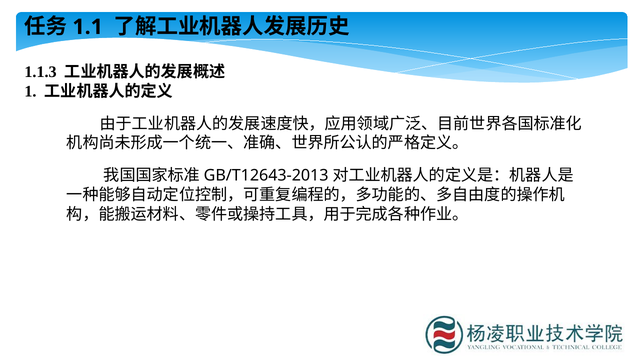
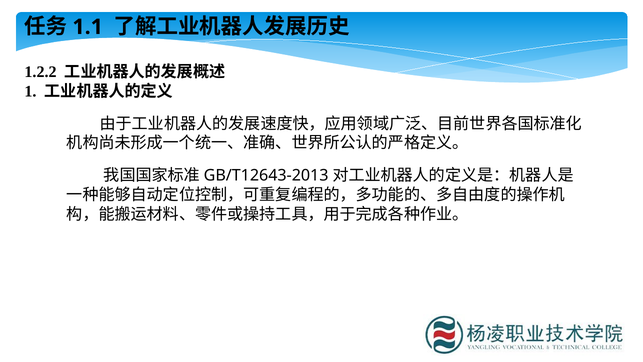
1.1.3: 1.1.3 -> 1.2.2 (41, 72)
